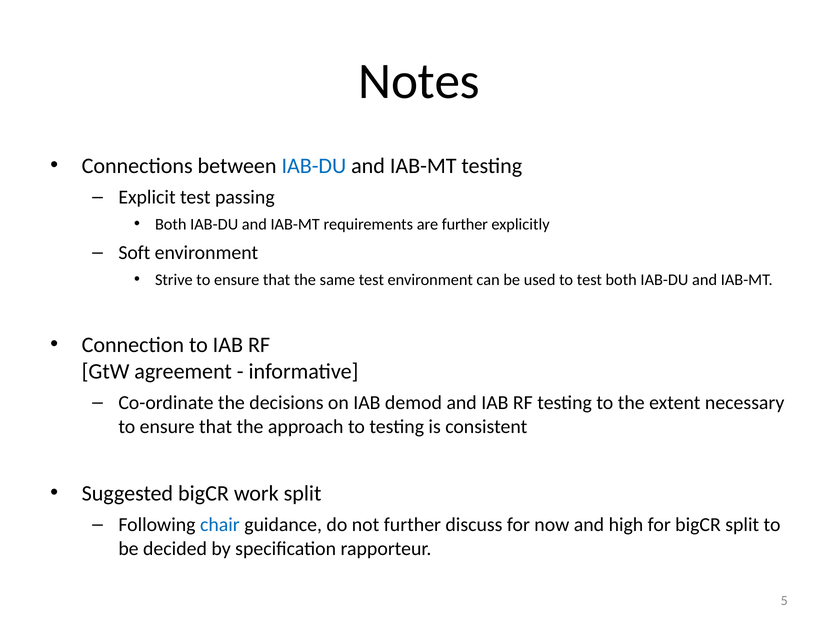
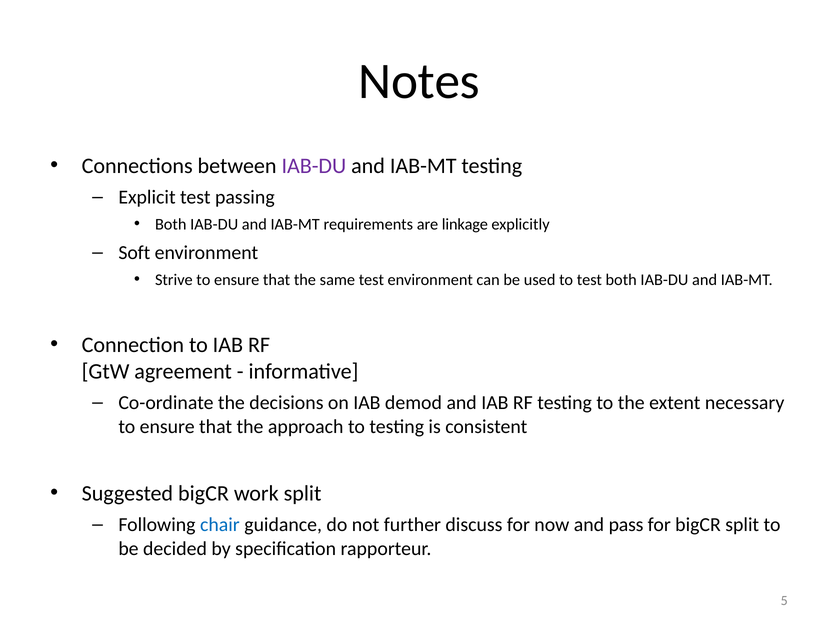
IAB-DU colour: blue -> purple (314, 166)
are further: further -> linkage (465, 224)
high: high -> pass (626, 525)
